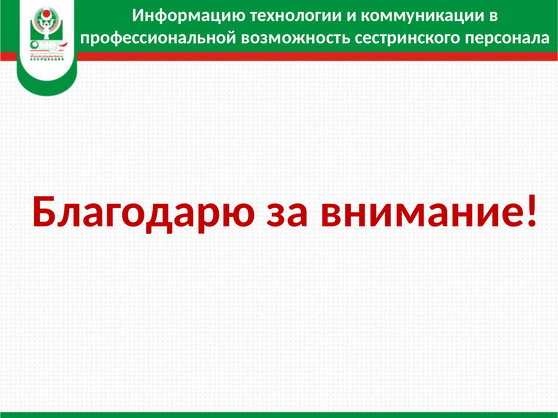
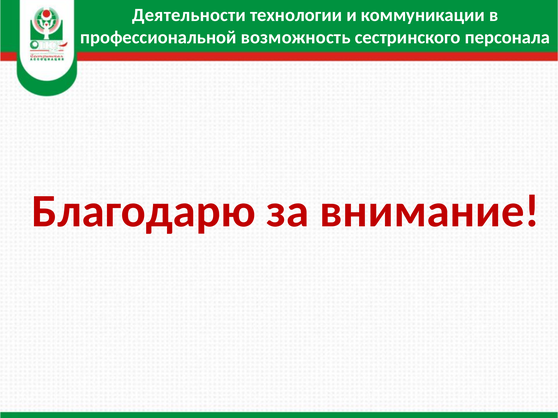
Информацию: Информацию -> Деятельности (189, 15)
